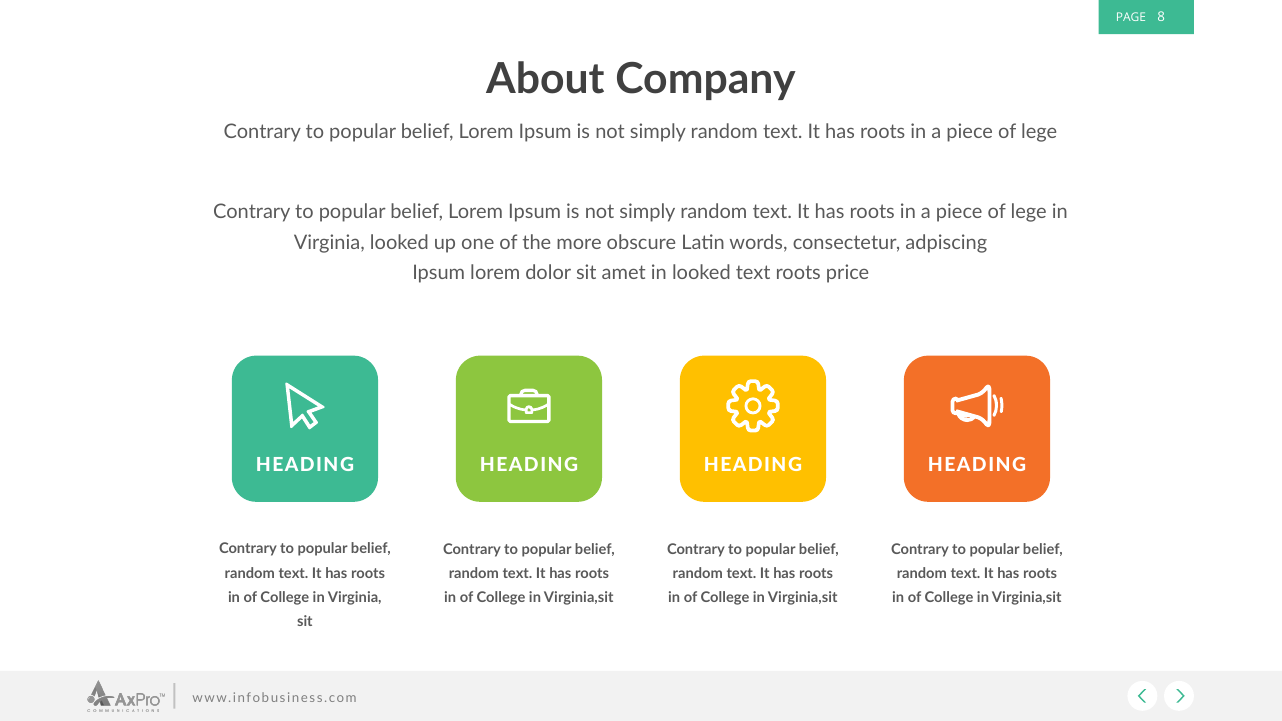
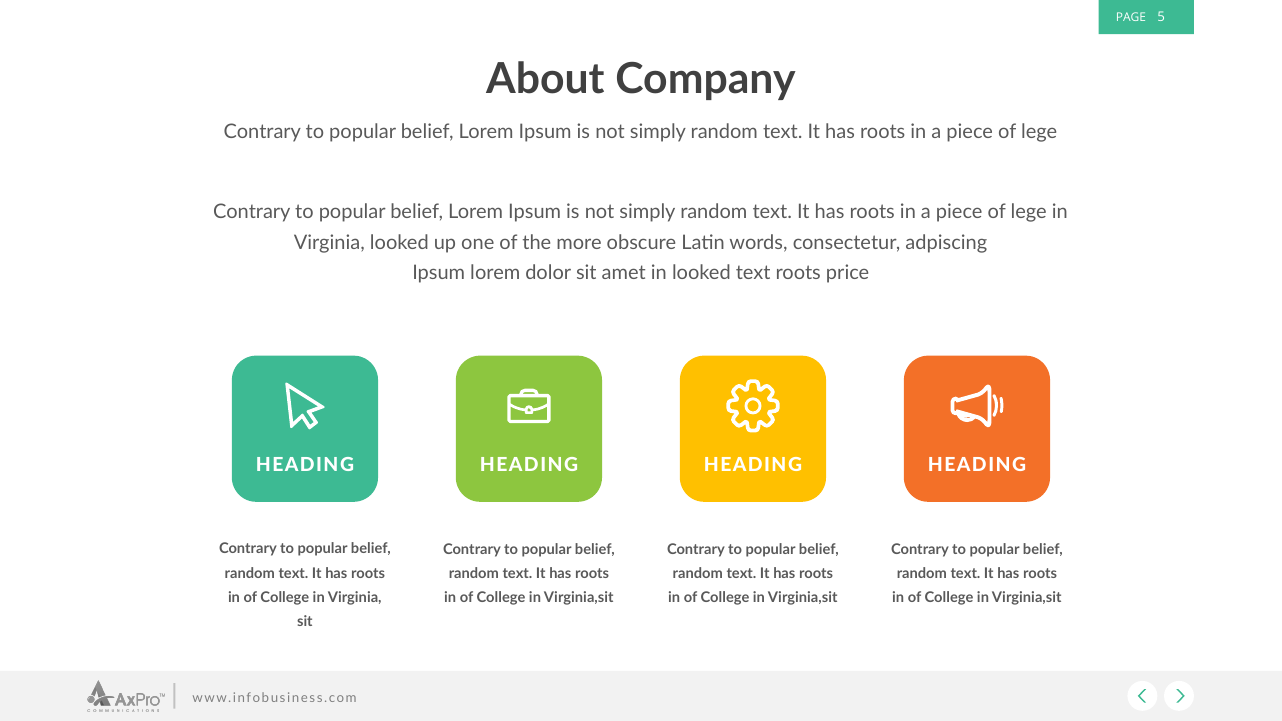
8: 8 -> 5 (1161, 17)
